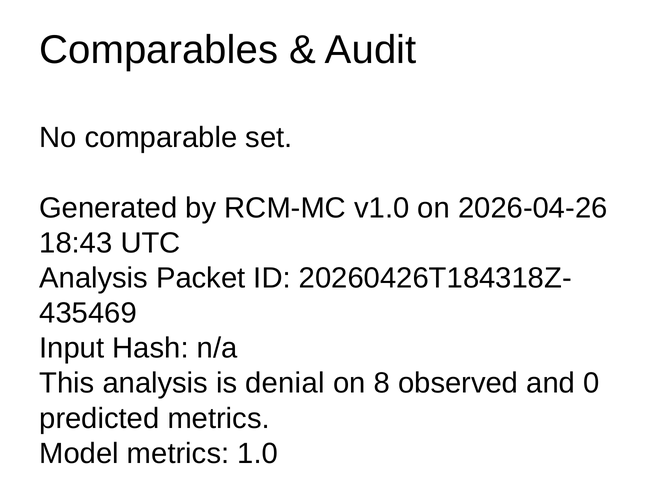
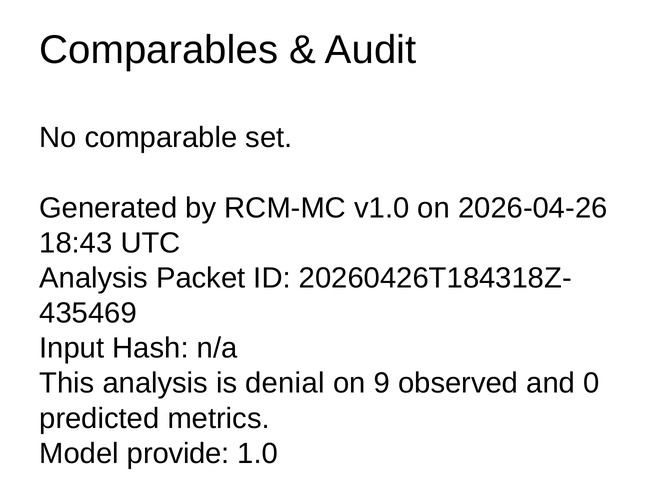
8: 8 -> 9 (382, 383)
Model metrics: metrics -> provide (178, 453)
